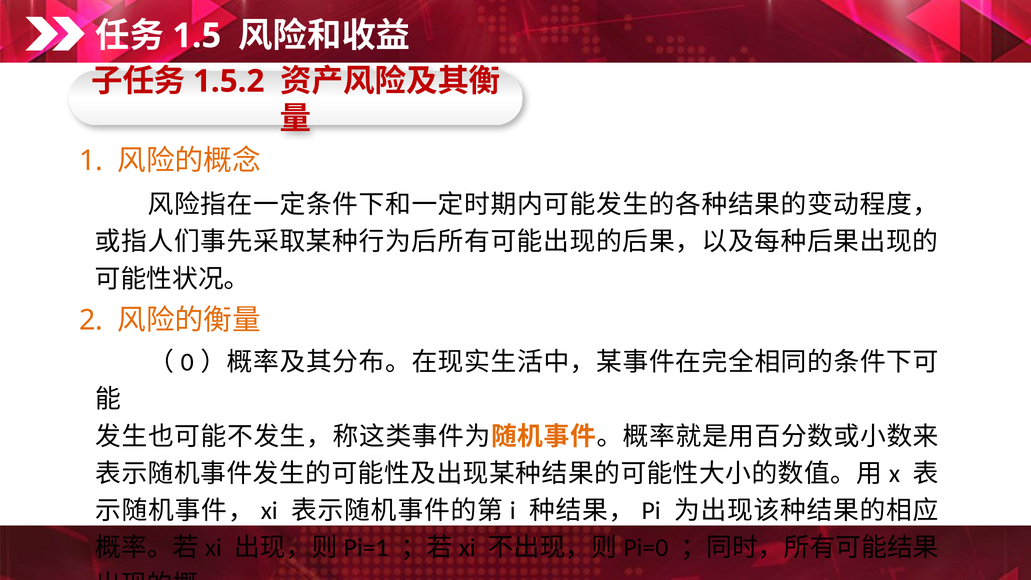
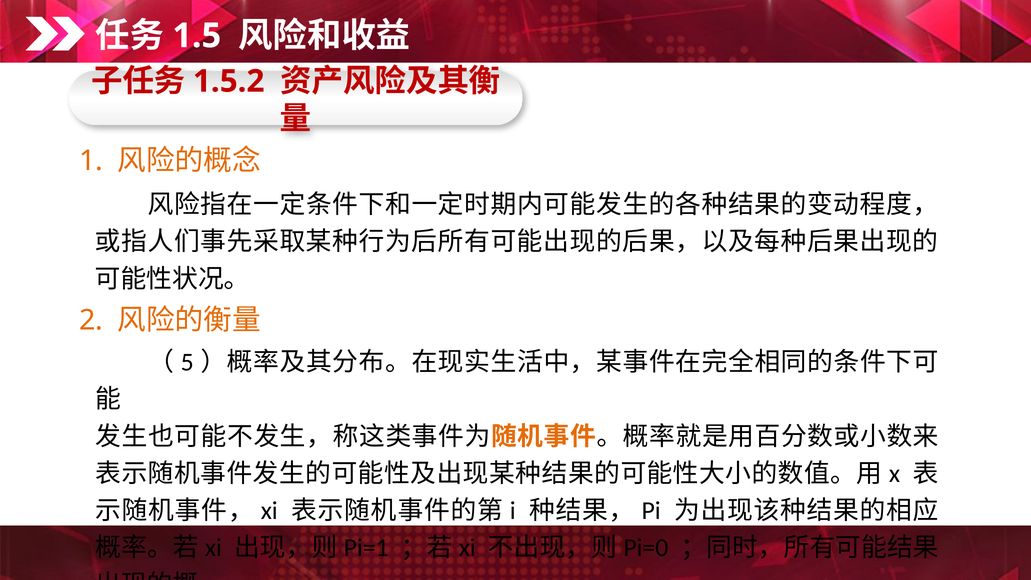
0: 0 -> 5 (187, 362)
